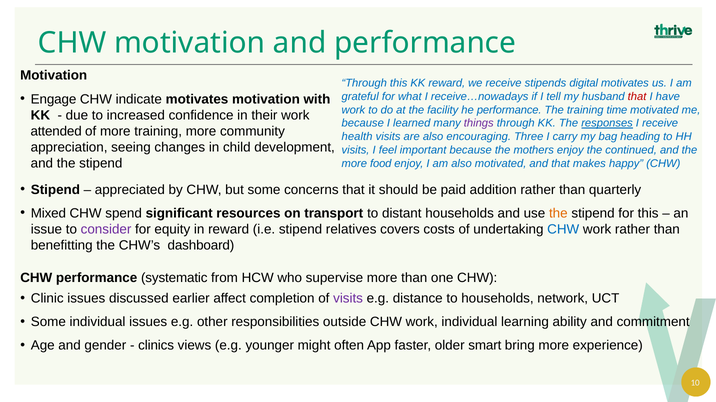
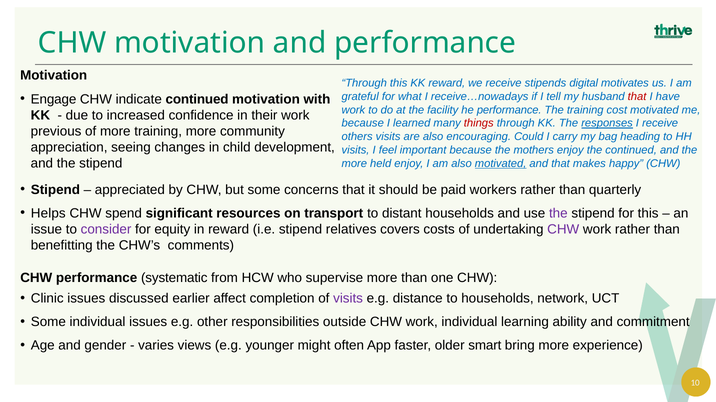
indicate motivates: motivates -> continued (197, 99)
time: time -> cost (617, 110)
things colour: purple -> red (479, 123)
attended: attended -> previous (56, 132)
health: health -> others (357, 137)
Three: Three -> Could (529, 137)
food: food -> held (381, 164)
motivated underline: none -> present (501, 164)
addition: addition -> workers (493, 190)
Mixed: Mixed -> Helps (48, 214)
the colour: orange -> purple (558, 214)
CHW colour: blue -> purple (563, 230)
dashboard: dashboard -> comments (201, 246)
clinics: clinics -> varies (156, 346)
